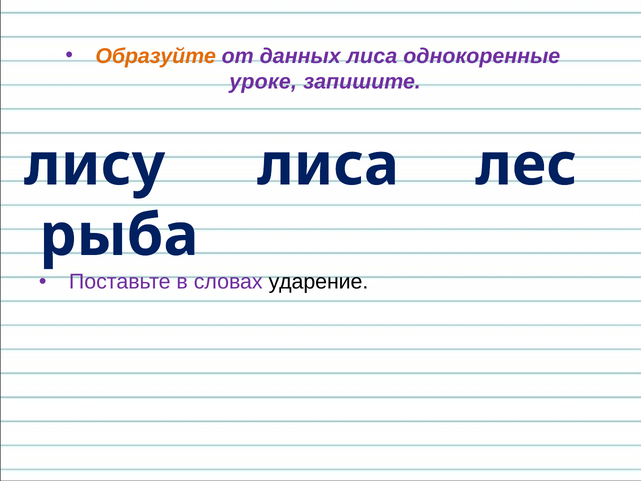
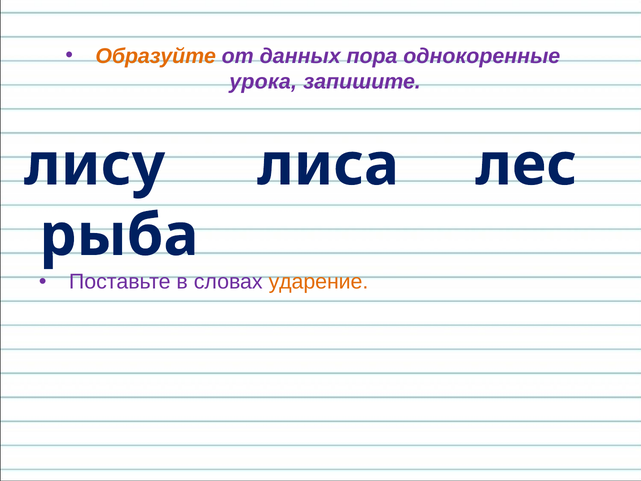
данных лиса: лиса -> пора (372, 56)
уроке: уроке -> урока (263, 82)
ударение colour: black -> orange (318, 282)
